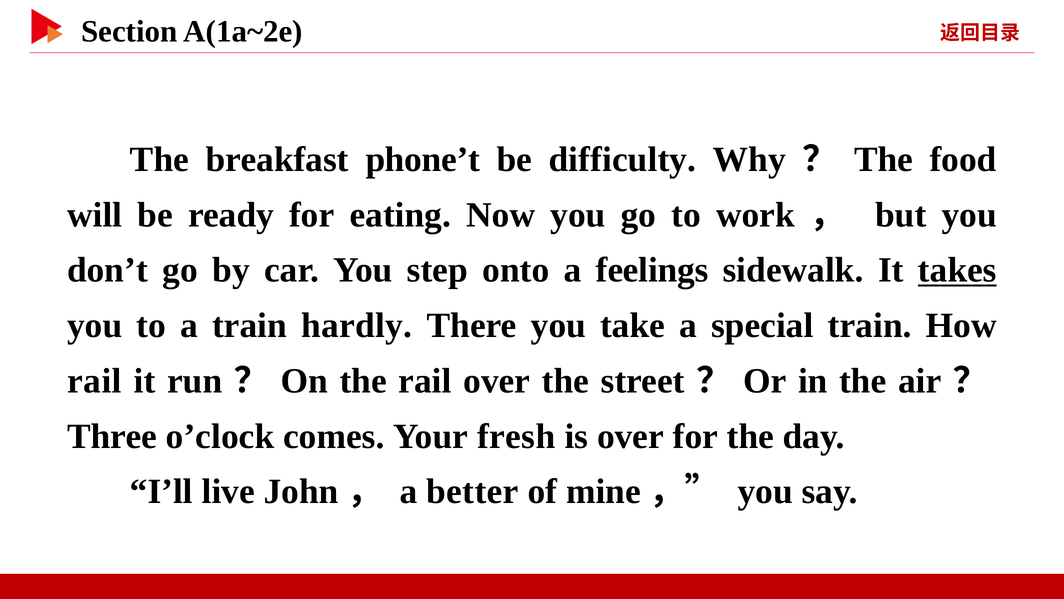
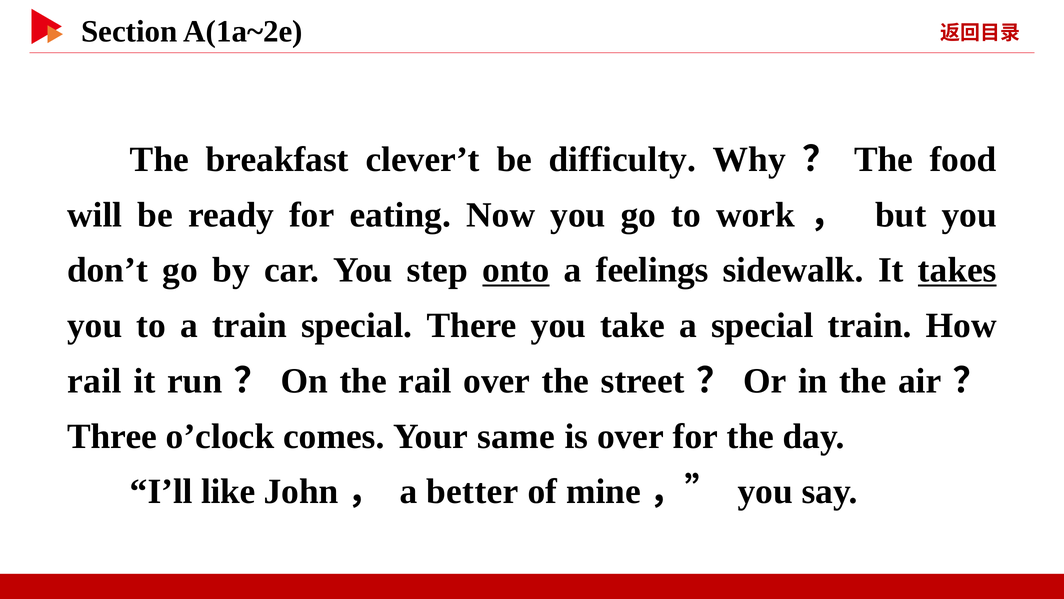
phone’t: phone’t -> clever’t (423, 159)
onto underline: none -> present (516, 270)
train hardly: hardly -> special (357, 325)
fresh: fresh -> same (516, 436)
live: live -> like (228, 491)
